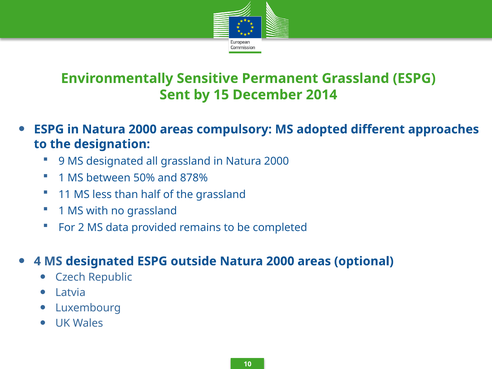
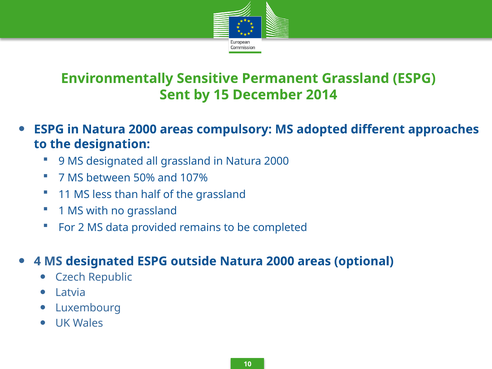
1: 1 -> 7 (62, 178)
878%: 878% -> 107% (194, 178)
